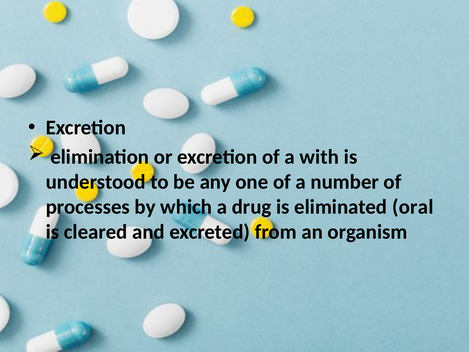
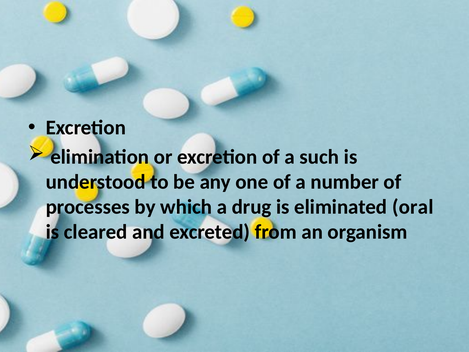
with: with -> such (319, 157)
